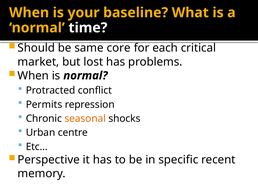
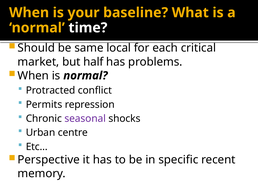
core: core -> local (119, 48)
lost: lost -> half (93, 62)
seasonal colour: orange -> purple (85, 118)
